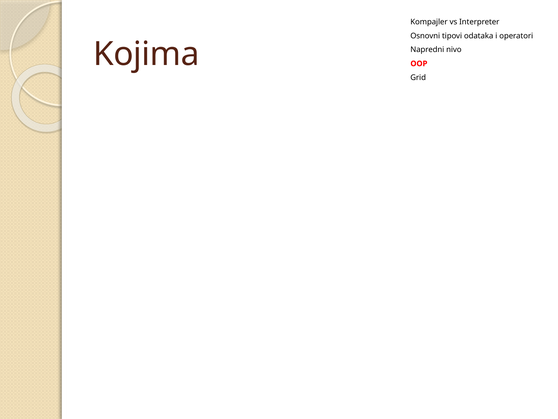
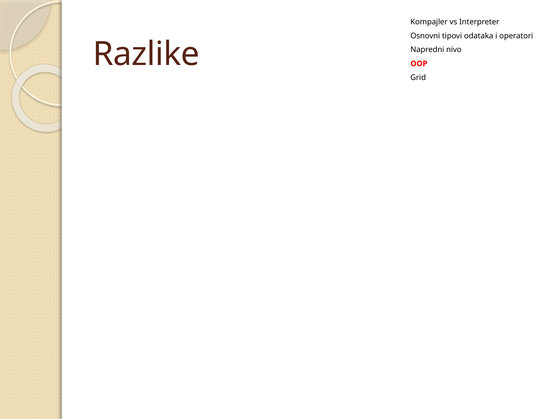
Kojima: Kojima -> Razlike (146, 54)
